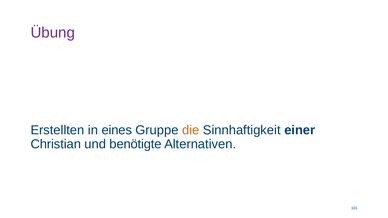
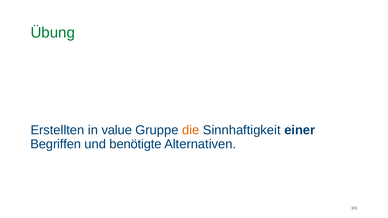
Übung colour: purple -> green (53, 33)
eines: eines -> value (117, 130)
Christian: Christian -> Begriffen (56, 144)
